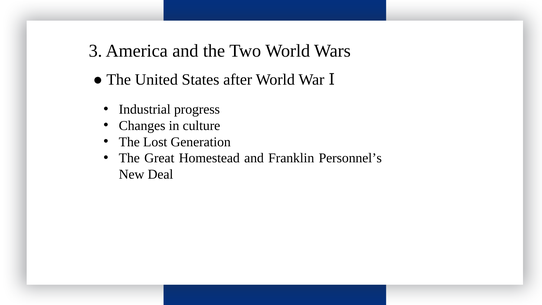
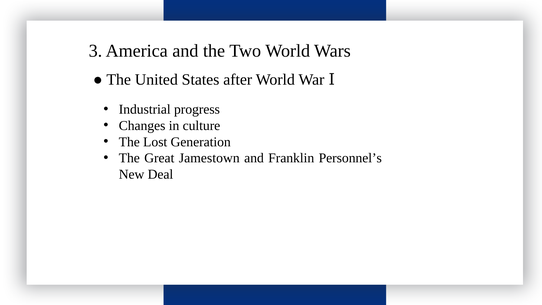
Homestead: Homestead -> Jamestown (209, 158)
